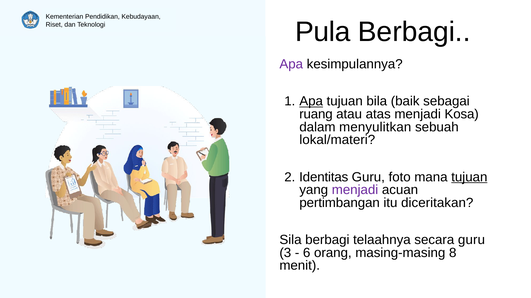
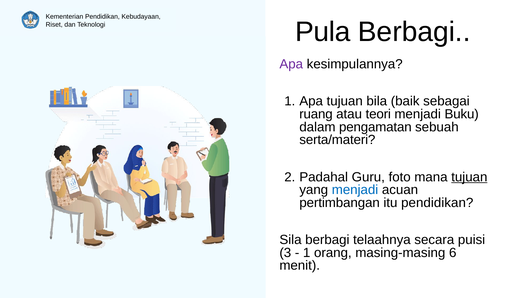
Apa underline: present -> none (311, 102)
atas: atas -> teori (378, 114)
Kosa: Kosa -> Buku (462, 114)
menyulitkan: menyulitkan -> pengamatan (375, 127)
lokal/materi: lokal/materi -> serta/materi (337, 140)
Identitas: Identitas -> Padahal (324, 177)
menjadi colour: purple -> blue (355, 190)
itu diceritakan: diceritakan -> pendidikan (437, 203)
secara guru: guru -> puisi (472, 240)
6: 6 -> 1 (307, 253)
8: 8 -> 6 (453, 253)
